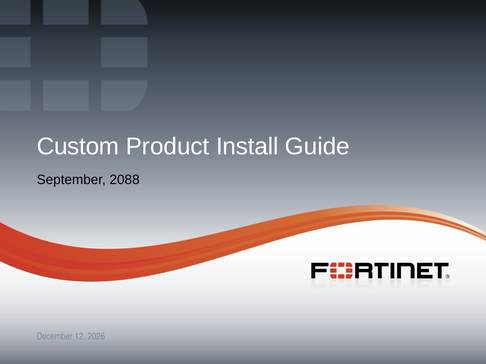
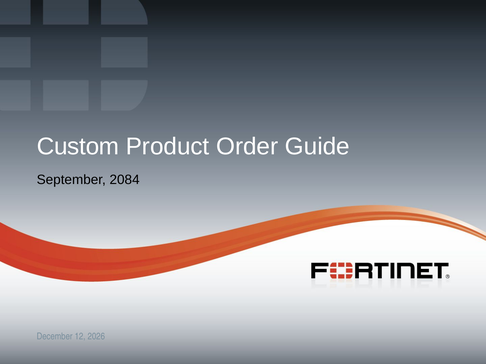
Install: Install -> Order (247, 147)
2088: 2088 -> 2084 (125, 180)
